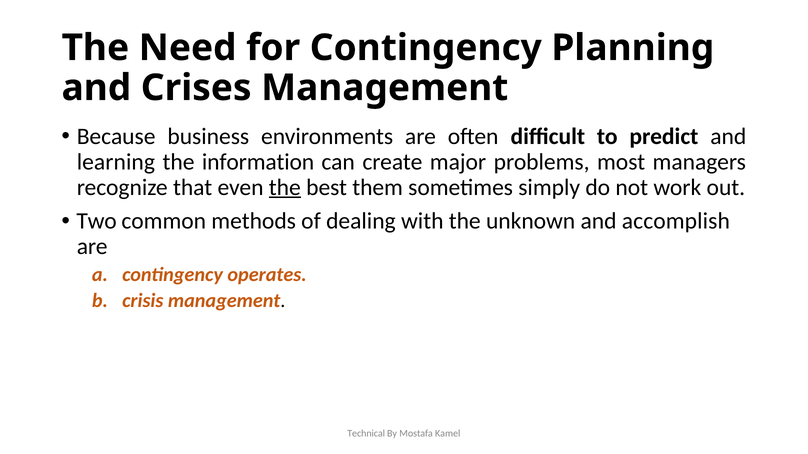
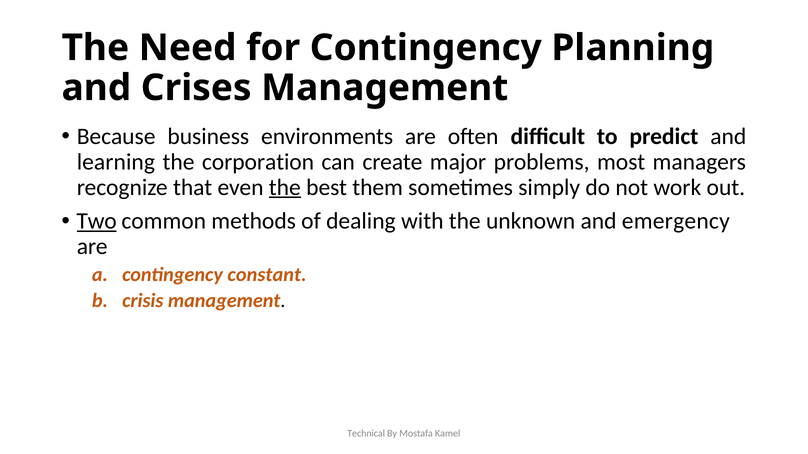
information: information -> corporation (258, 162)
Two underline: none -> present (97, 221)
accomplish: accomplish -> emergency (676, 221)
operates: operates -> constant (267, 275)
